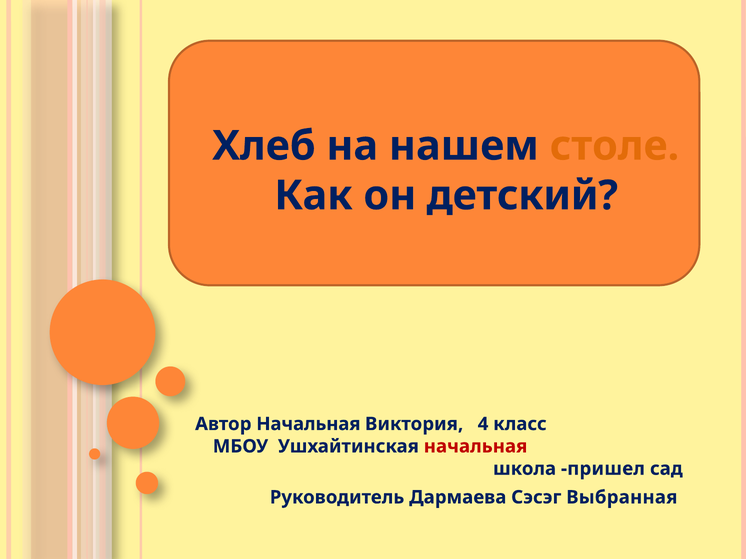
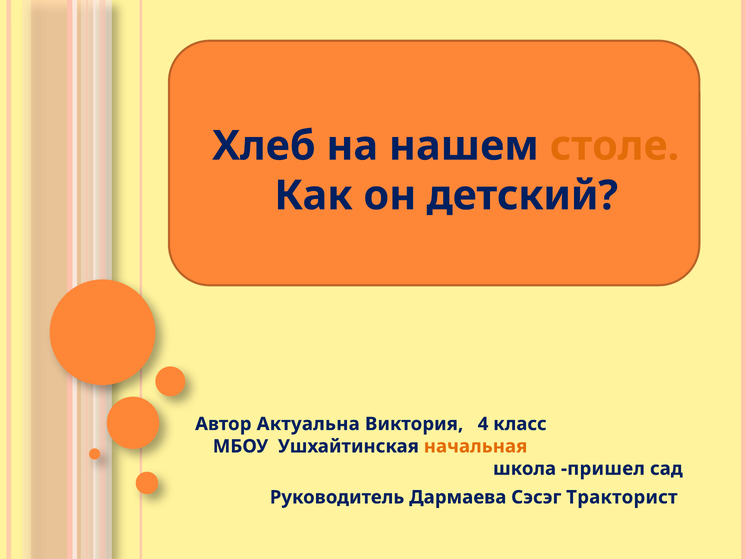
Автор Начальная: Начальная -> Актуальна (308, 424)
начальная colour: red -> orange (476, 447)
Выбранная: Выбранная -> Тракторист (622, 498)
